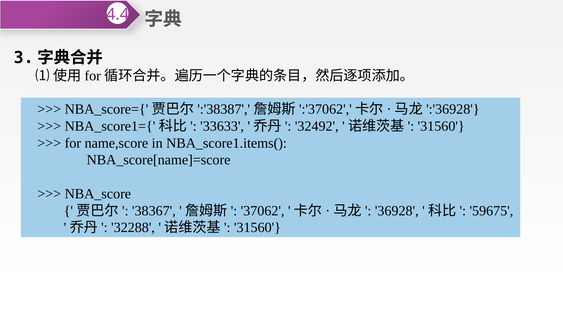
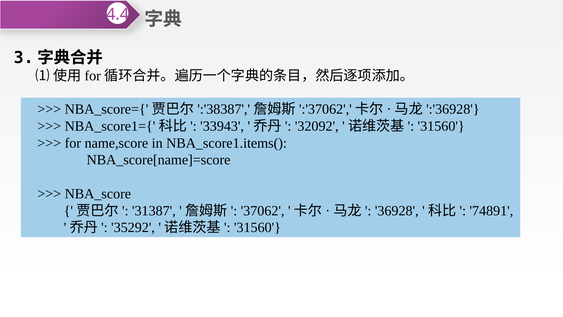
33633: 33633 -> 33943 (222, 126)
32492: 32492 -> 32092 (317, 126)
38367: 38367 -> 31387 (154, 210)
59675: 59675 -> 74891 (491, 210)
32288: 32288 -> 35292 (133, 227)
